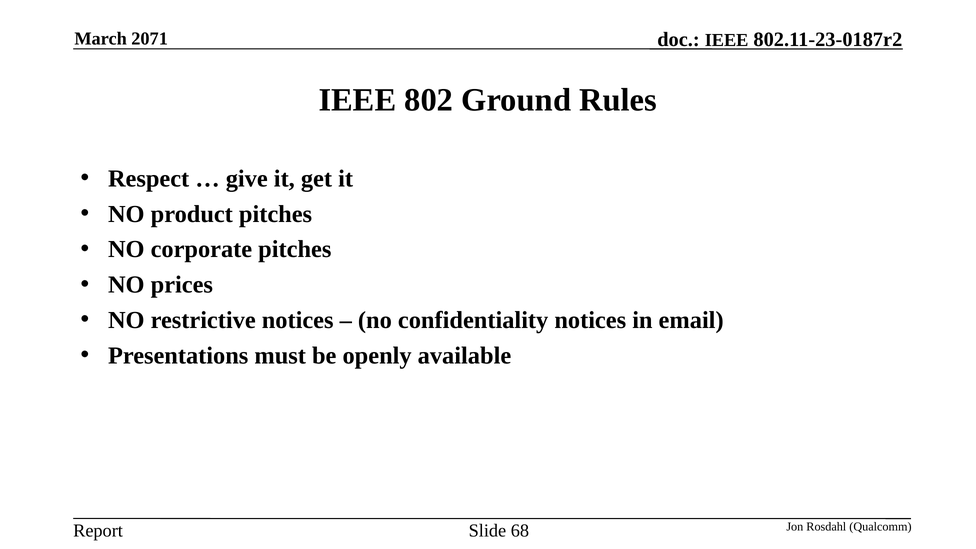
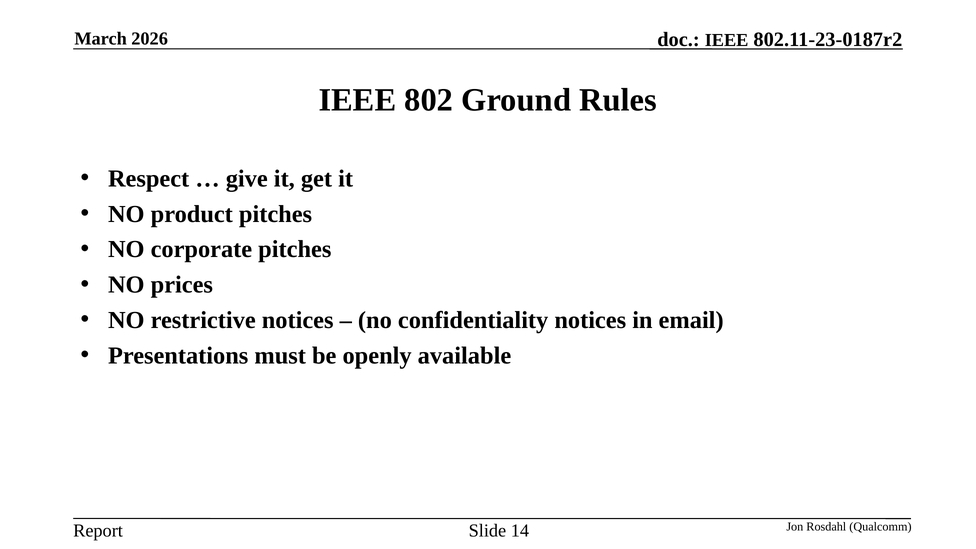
2071: 2071 -> 2026 (150, 39)
68: 68 -> 14 (520, 531)
